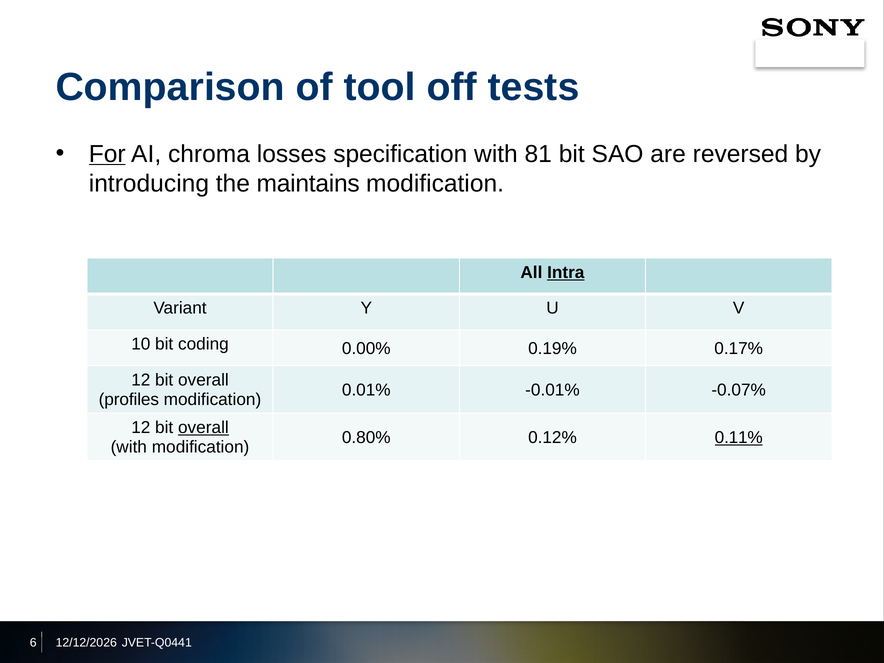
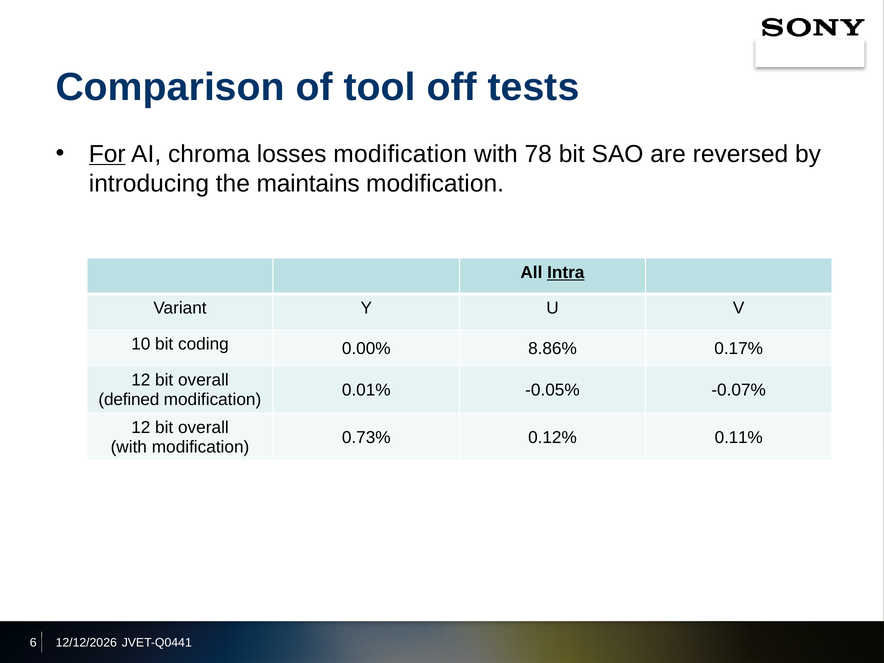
losses specification: specification -> modification (400, 154)
81: 81 -> 78 (538, 154)
0.19%: 0.19% -> 8.86% (552, 348)
-0.01%: -0.01% -> -0.05% (552, 390)
profiles: profiles -> defined (129, 399)
overall underline: present -> none (203, 428)
0.80%: 0.80% -> 0.73% (366, 438)
0.11% underline: present -> none (739, 438)
